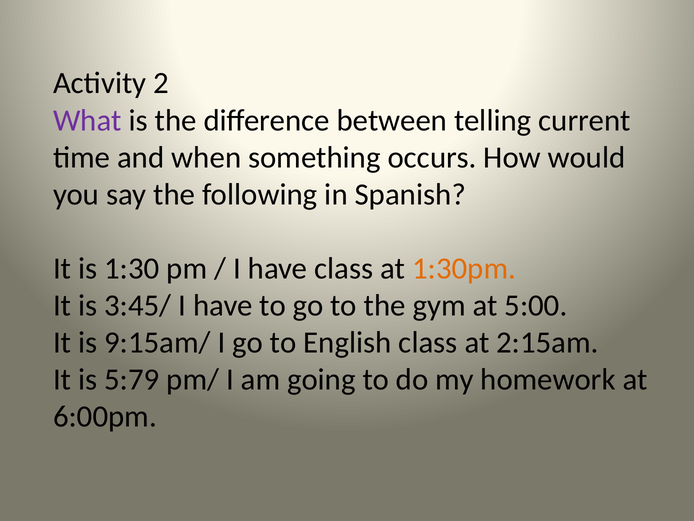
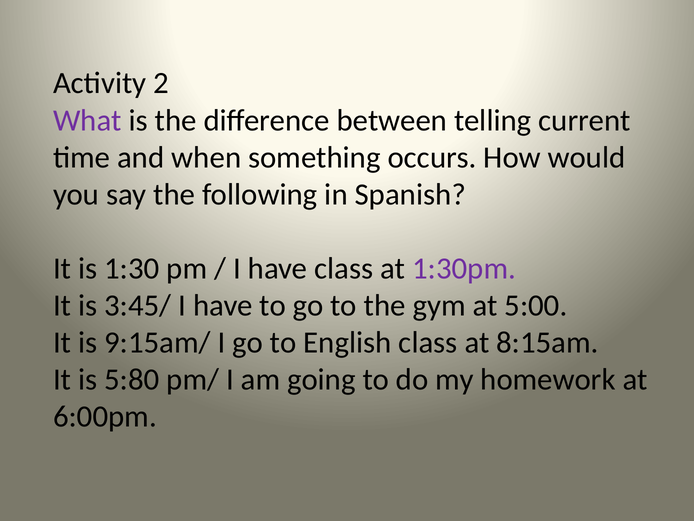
1:30pm colour: orange -> purple (464, 268)
2:15am: 2:15am -> 8:15am (547, 342)
5:79: 5:79 -> 5:80 (132, 379)
